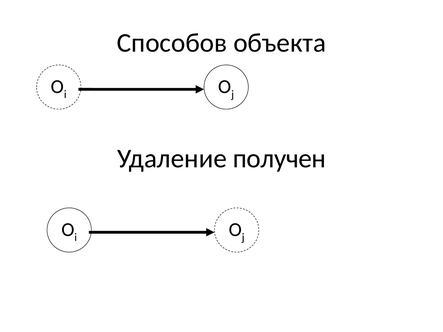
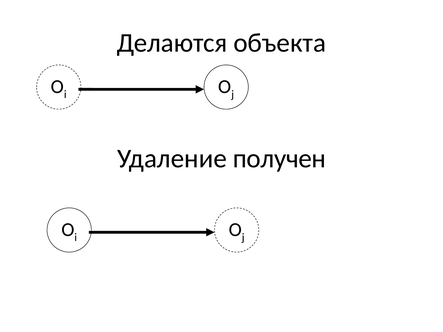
Способов: Способов -> Делаются (172, 43)
